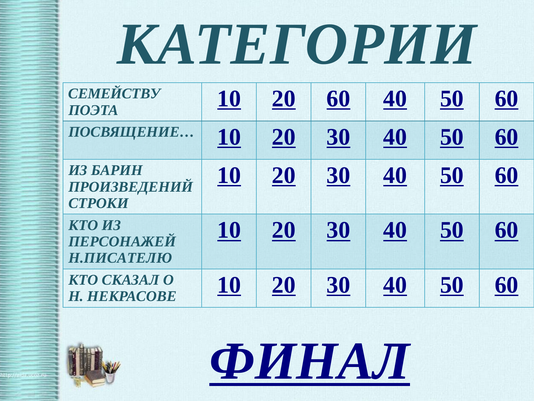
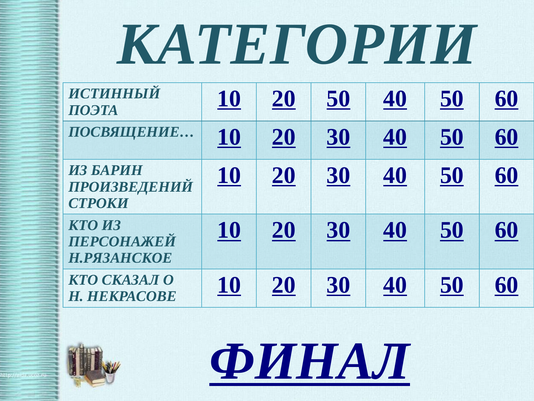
СЕМЕЙСТВУ: СЕМЕЙСТВУ -> ИСТИННЫЙ (114, 94)
20 60: 60 -> 50 (338, 99)
Н.ПИСАТЕЛЮ: Н.ПИСАТЕЛЮ -> Н.РЯЗАНСКОЕ (120, 258)
